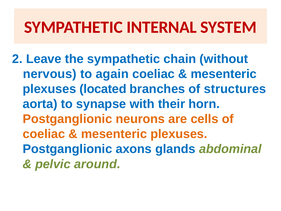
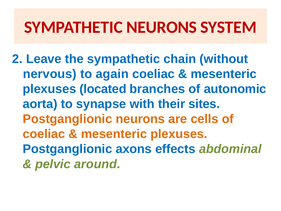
SYMPATHETIC INTERNAL: INTERNAL -> NEURONS (162, 27)
structures: structures -> autonomic (235, 89)
horn: horn -> sites (204, 104)
glands: glands -> effects (175, 149)
